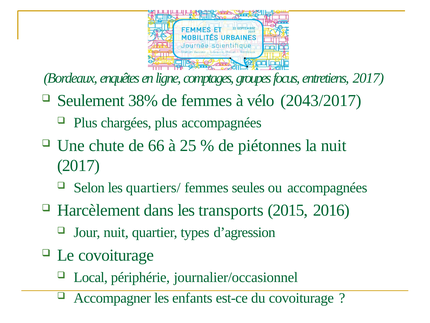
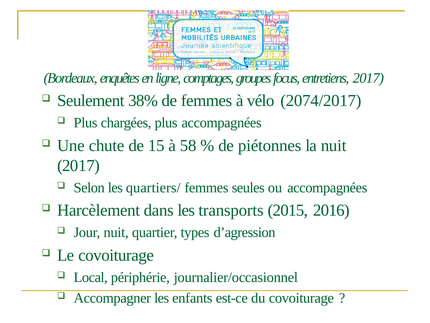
2043/2017: 2043/2017 -> 2074/2017 (321, 100)
66: 66 -> 15 (156, 145)
25: 25 -> 58 (188, 145)
